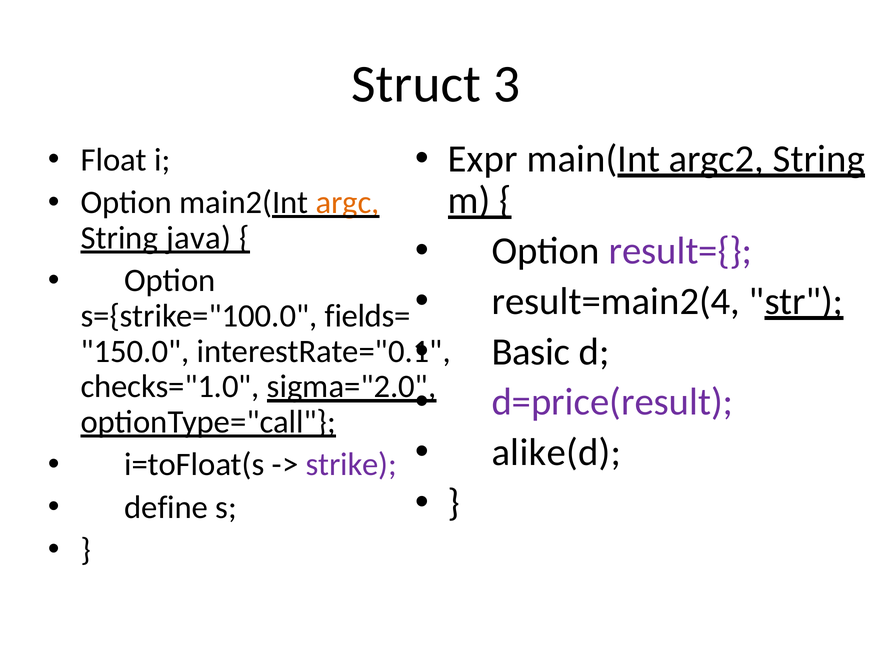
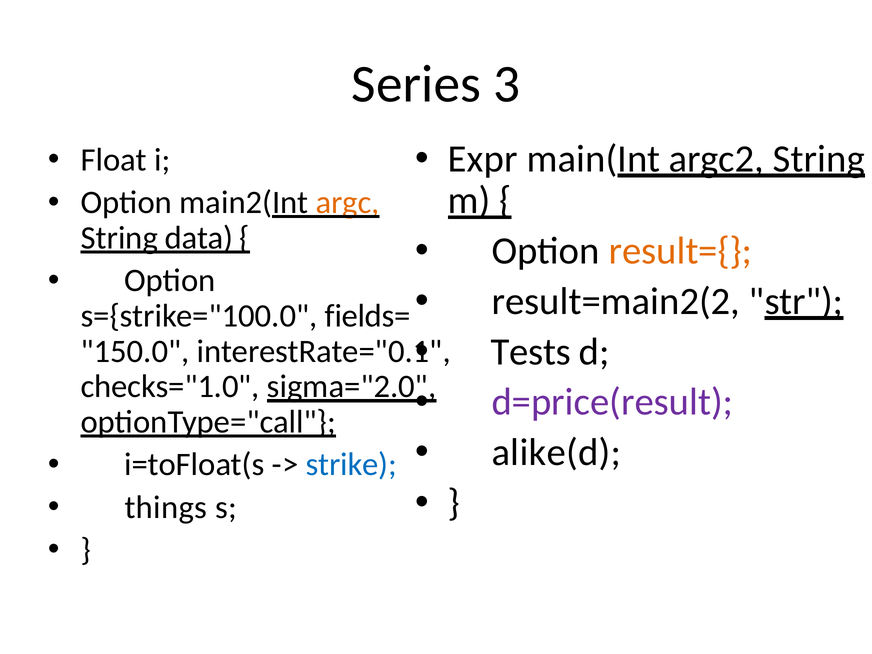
Struct: Struct -> Series (416, 84)
java: java -> data (199, 238)
result={ colour: purple -> orange (680, 251)
result=main2(4: result=main2(4 -> result=main2(2 (616, 301)
Basic: Basic -> Tests (531, 352)
strike colour: purple -> blue (351, 465)
define: define -> things (166, 507)
